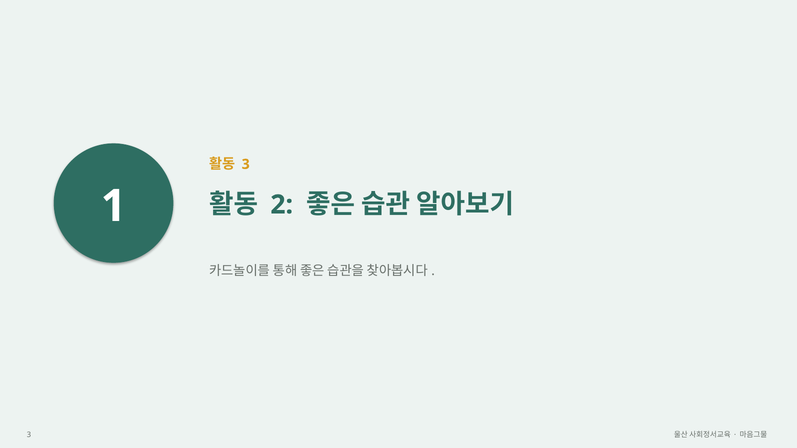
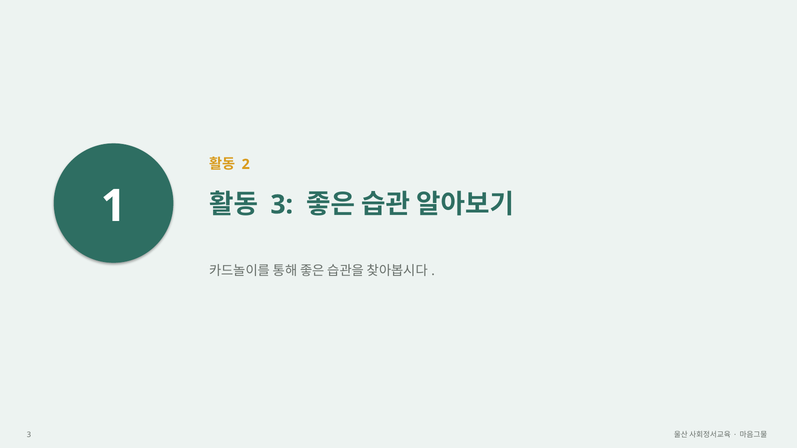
3: 3 -> 2 (246, 164)
2: 2 -> 3 (282, 205)
